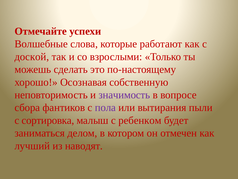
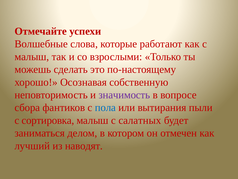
доской: доской -> малыш (32, 57)
пола colour: purple -> blue (105, 107)
ребенком: ребенком -> салатных (140, 120)
